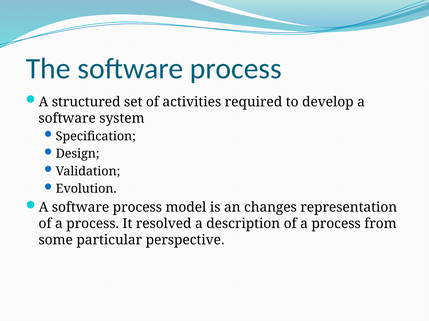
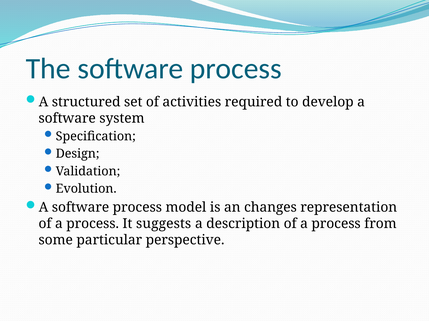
resolved: resolved -> suggests (164, 224)
